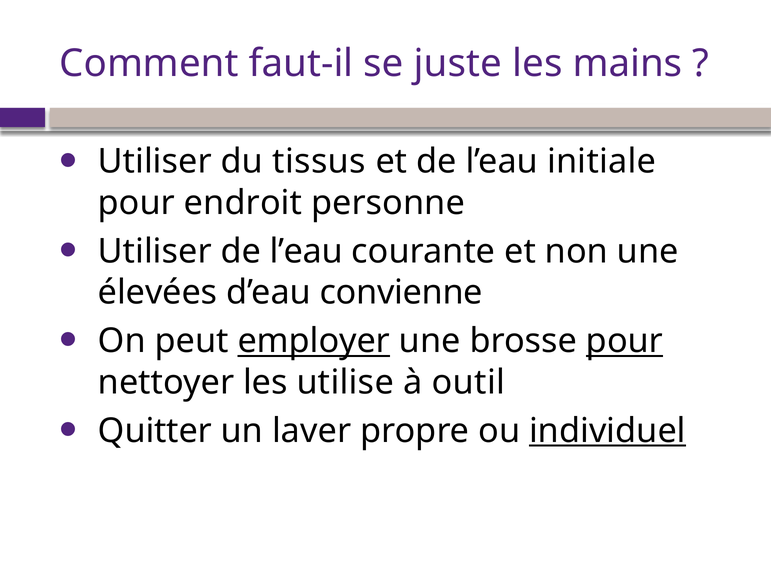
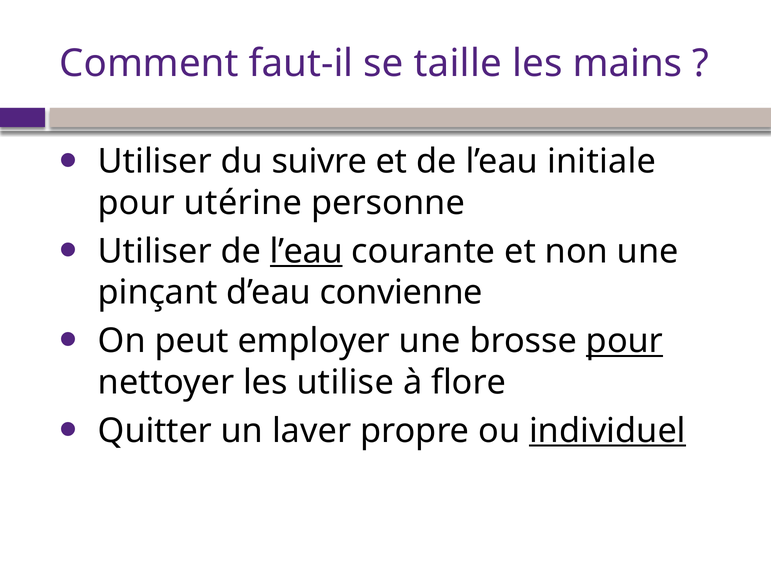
juste: juste -> taille (458, 64)
tissus: tissus -> suivre (319, 162)
endroit: endroit -> utérine (243, 203)
l’eau underline: none -> present (306, 251)
élevées: élevées -> pinçant (158, 293)
employer underline: present -> none (314, 341)
outil: outil -> flore (469, 382)
